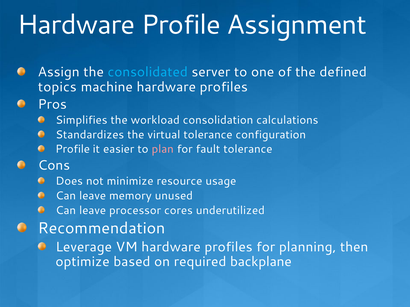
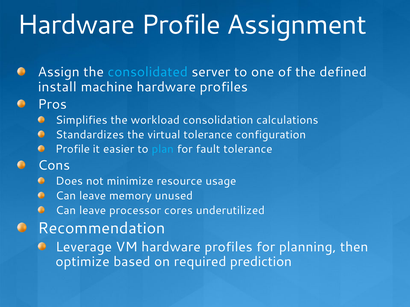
topics: topics -> install (57, 87)
plan colour: pink -> light blue (163, 149)
backplane: backplane -> prediction (261, 262)
